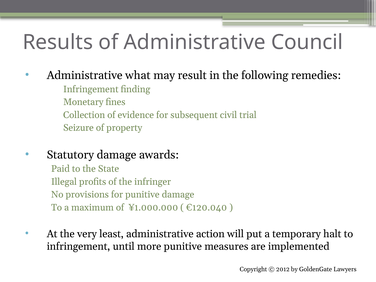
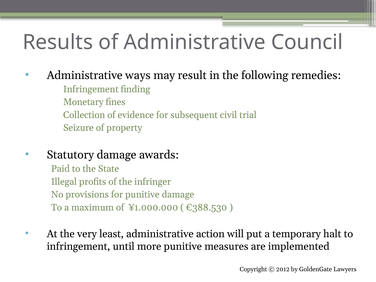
what: what -> ways (138, 75)
€120.040: €120.040 -> €388.530 (207, 207)
